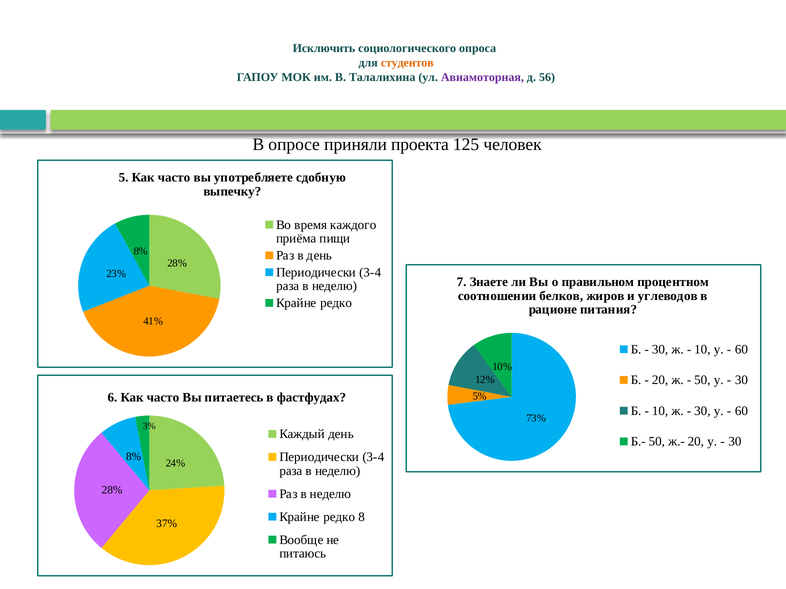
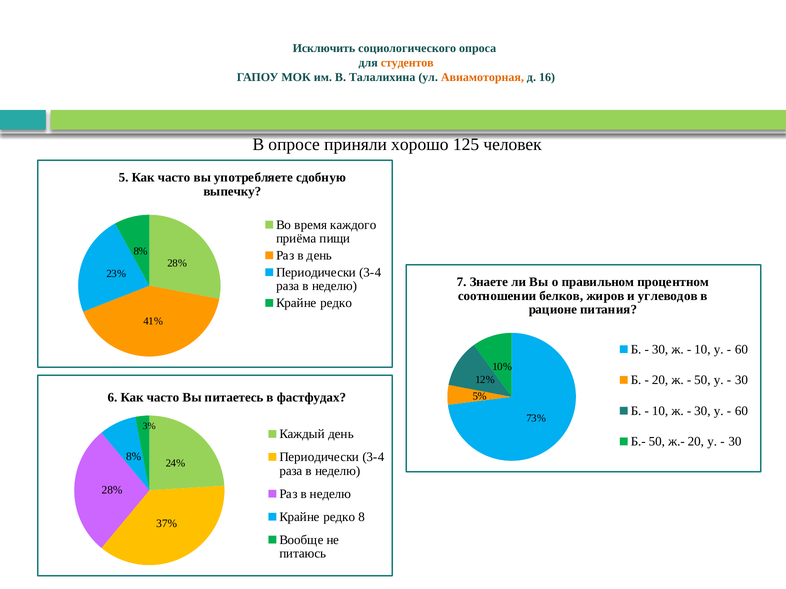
Авиамоторная colour: purple -> orange (482, 77)
56: 56 -> 16 (547, 77)
проекта: проекта -> хорошо (420, 145)
